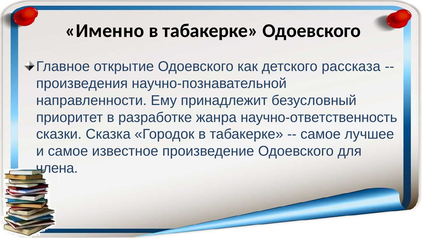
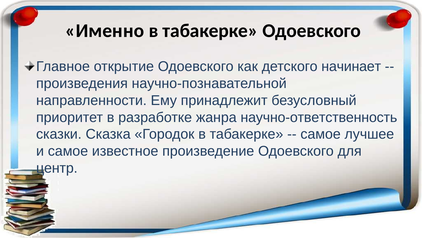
рассказа: рассказа -> начинает (351, 66)
члена: члена -> центр (57, 168)
